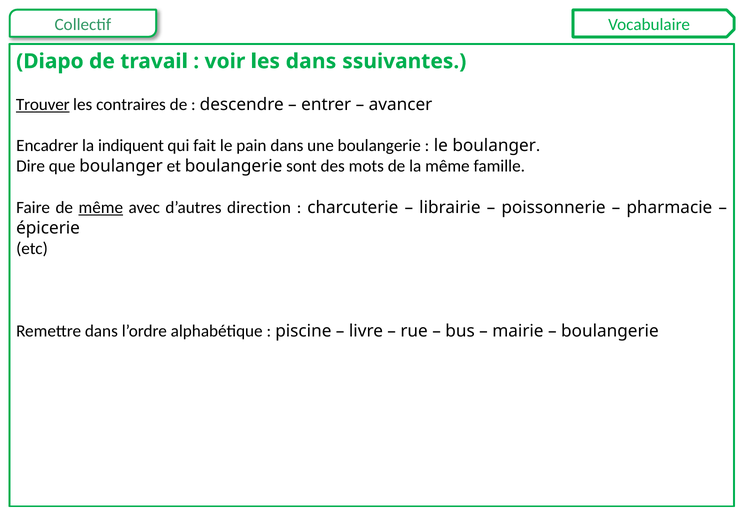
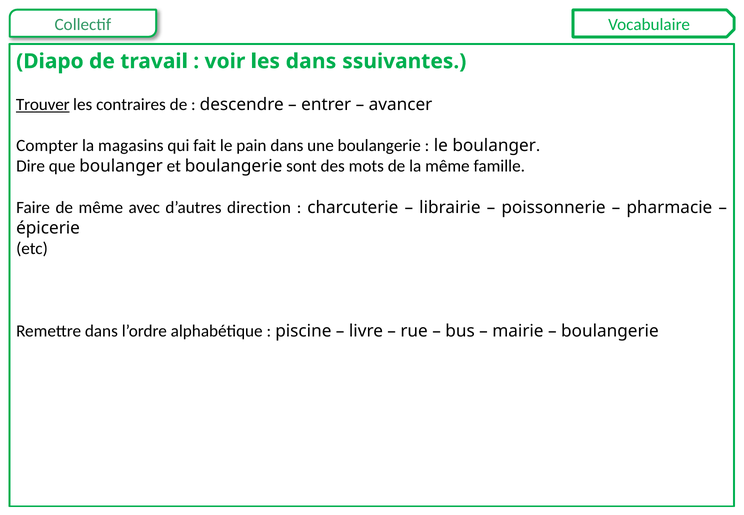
Encadrer: Encadrer -> Compter (47, 146)
indiquent: indiquent -> magasins (131, 146)
même underline: present -> none (101, 208)
